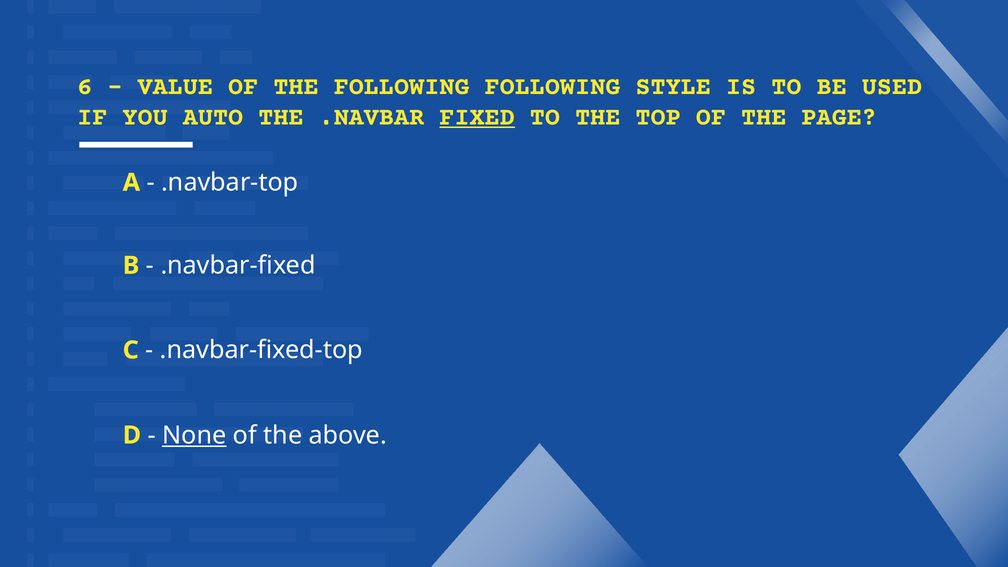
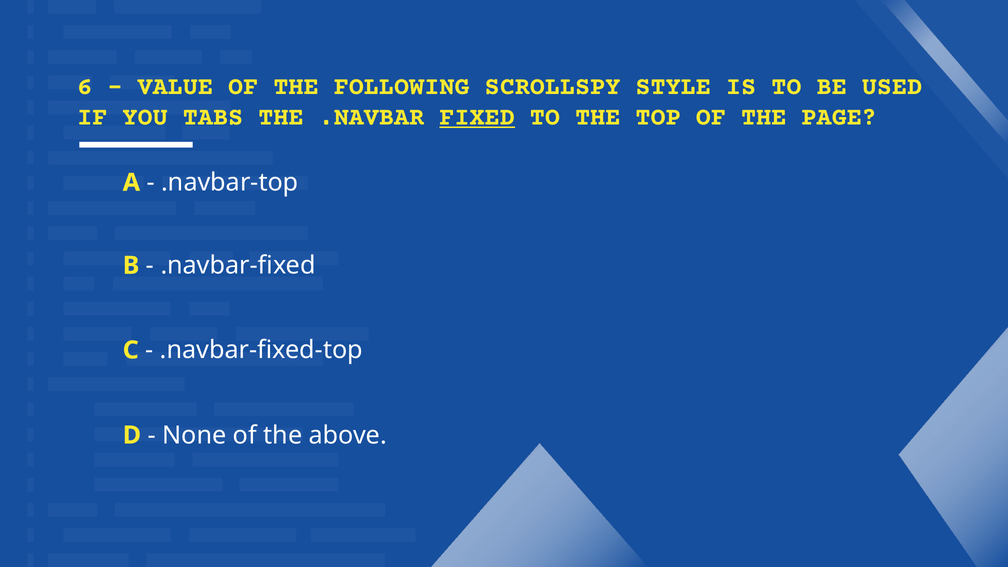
FOLLOWING FOLLOWING: FOLLOWING -> SCROLLSPY (552, 86)
AUTO: AUTO -> TABS (213, 116)
None underline: present -> none (194, 435)
